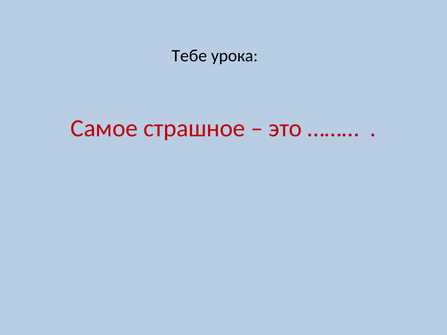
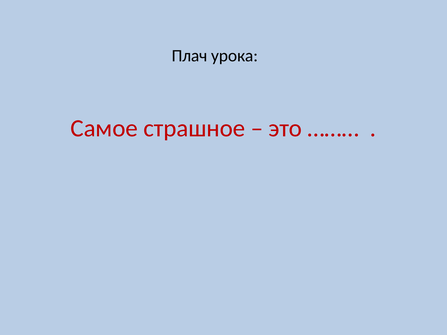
Тебе: Тебе -> Плач (189, 56)
